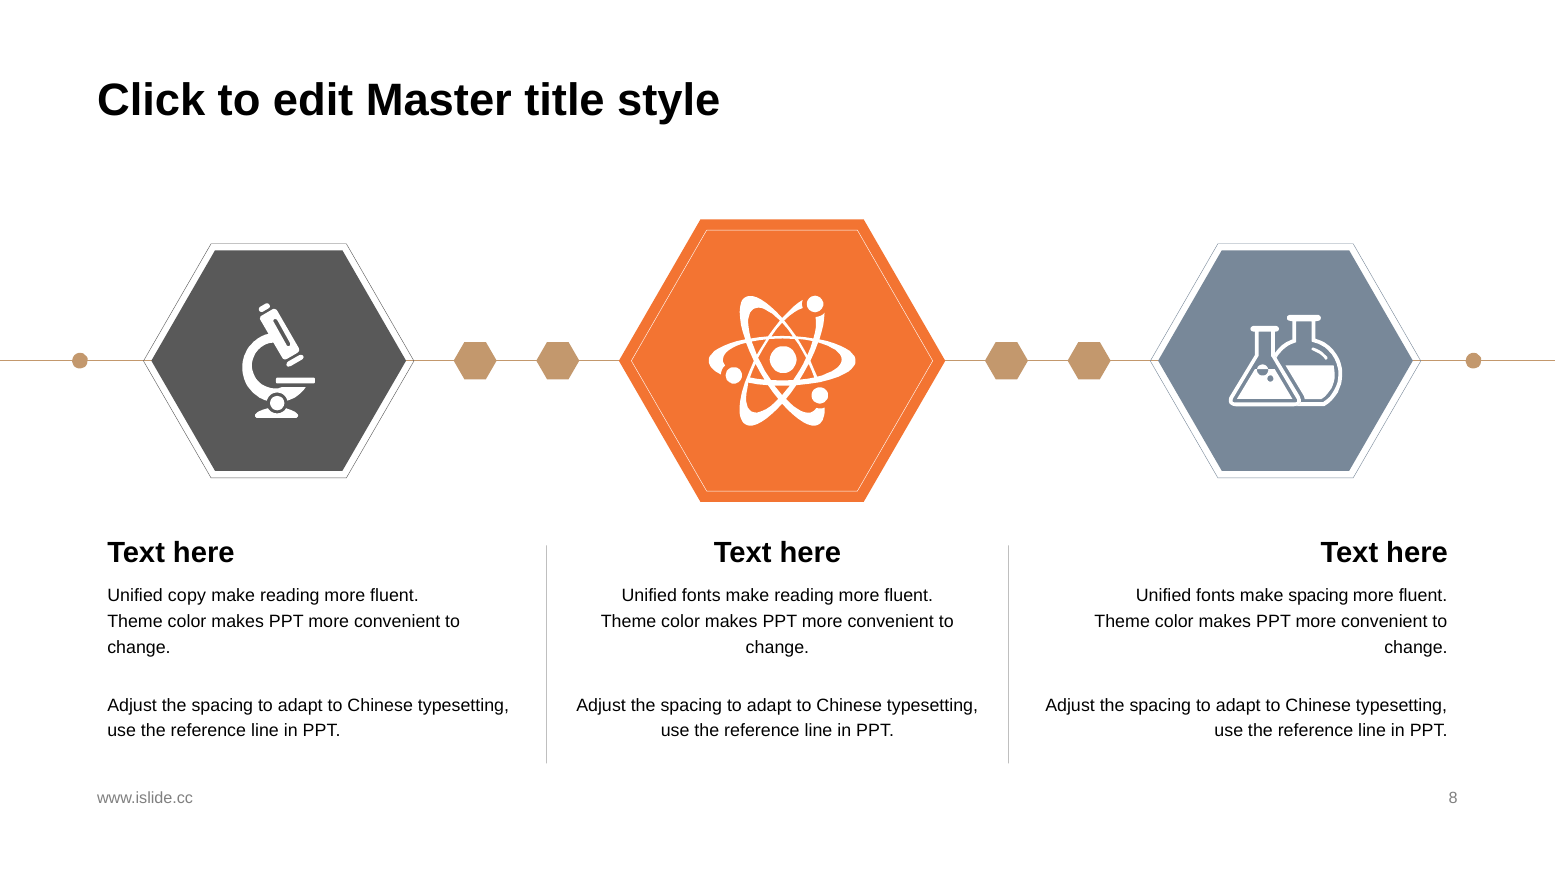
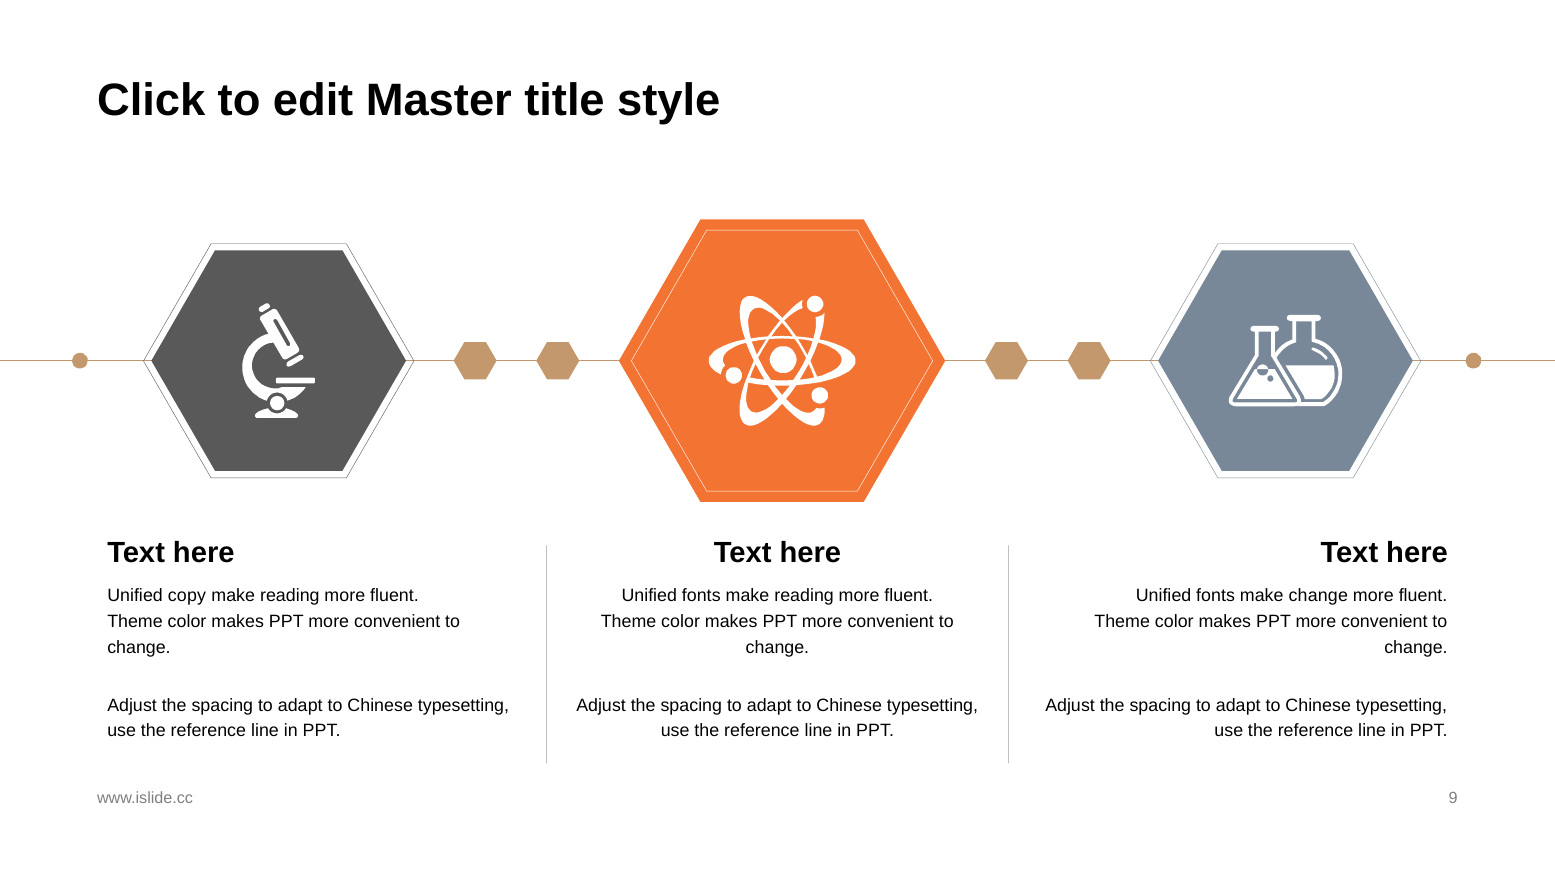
make spacing: spacing -> change (1318, 596)
8: 8 -> 9 (1453, 798)
